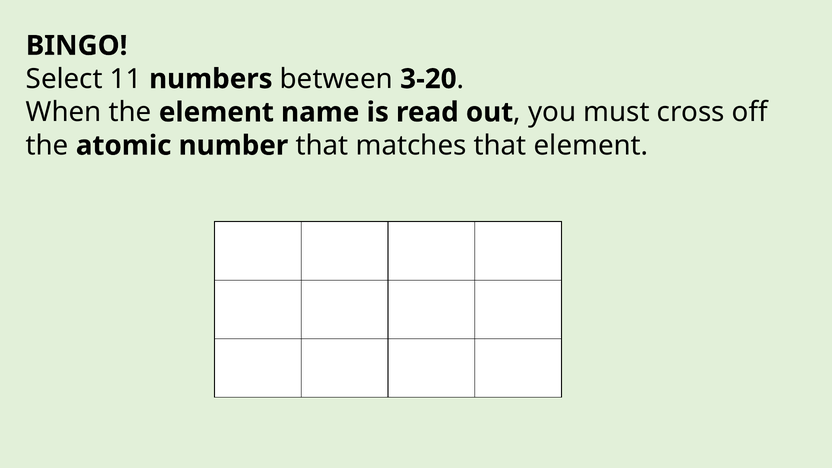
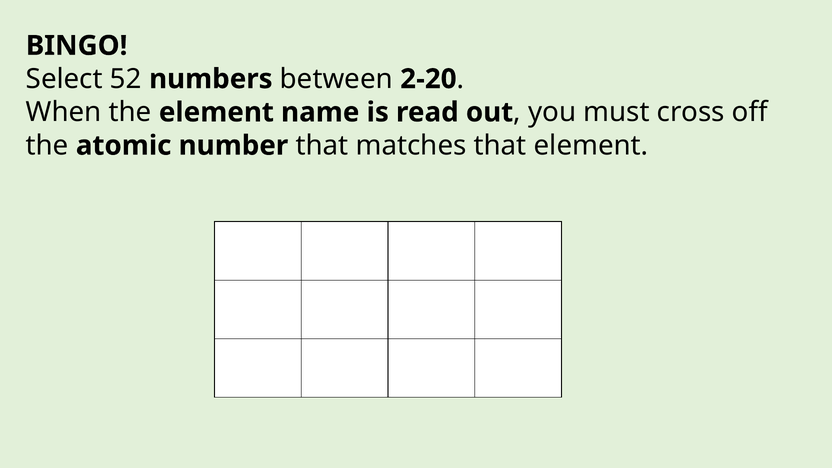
11: 11 -> 52 (126, 79)
3-20: 3-20 -> 2-20 (428, 79)
